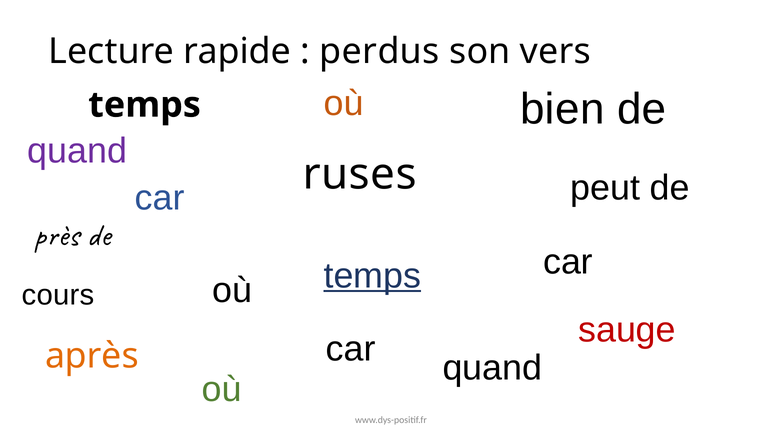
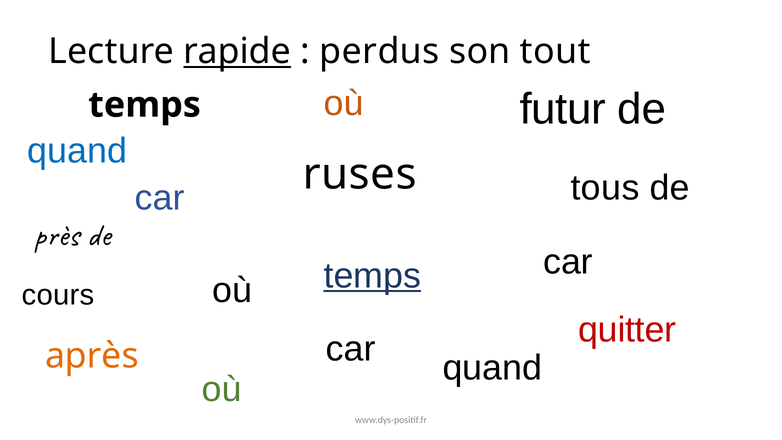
rapide underline: none -> present (237, 52)
vers: vers -> tout (555, 52)
bien: bien -> futur (563, 109)
quand colour: purple -> blue (77, 151)
peut: peut -> tous (605, 188)
sauge: sauge -> quitter (627, 330)
